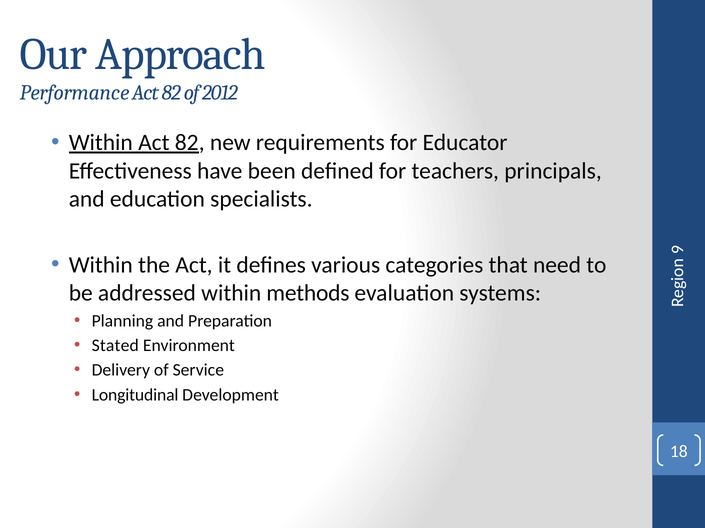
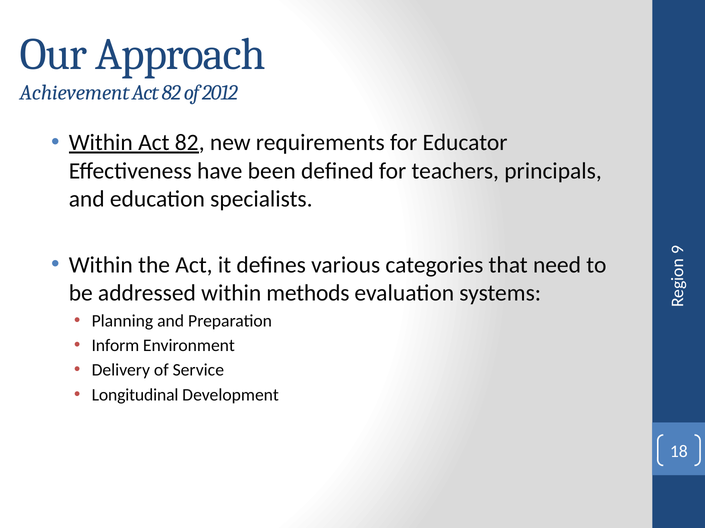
Performance: Performance -> Achievement (75, 93)
Stated: Stated -> Inform (115, 346)
